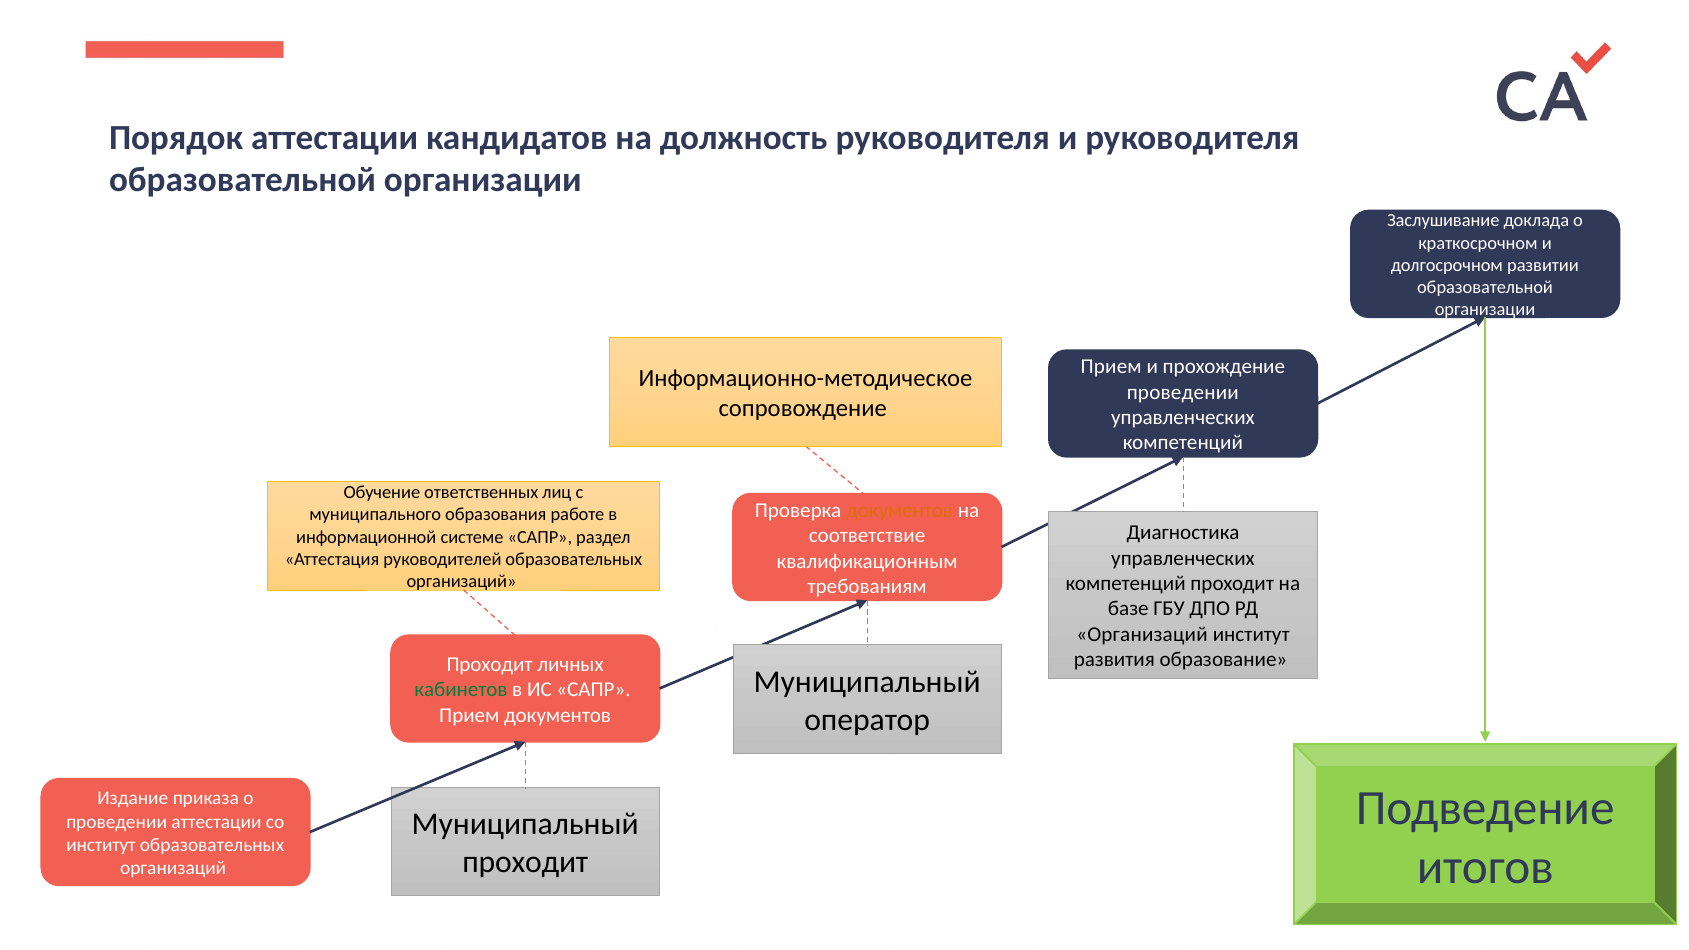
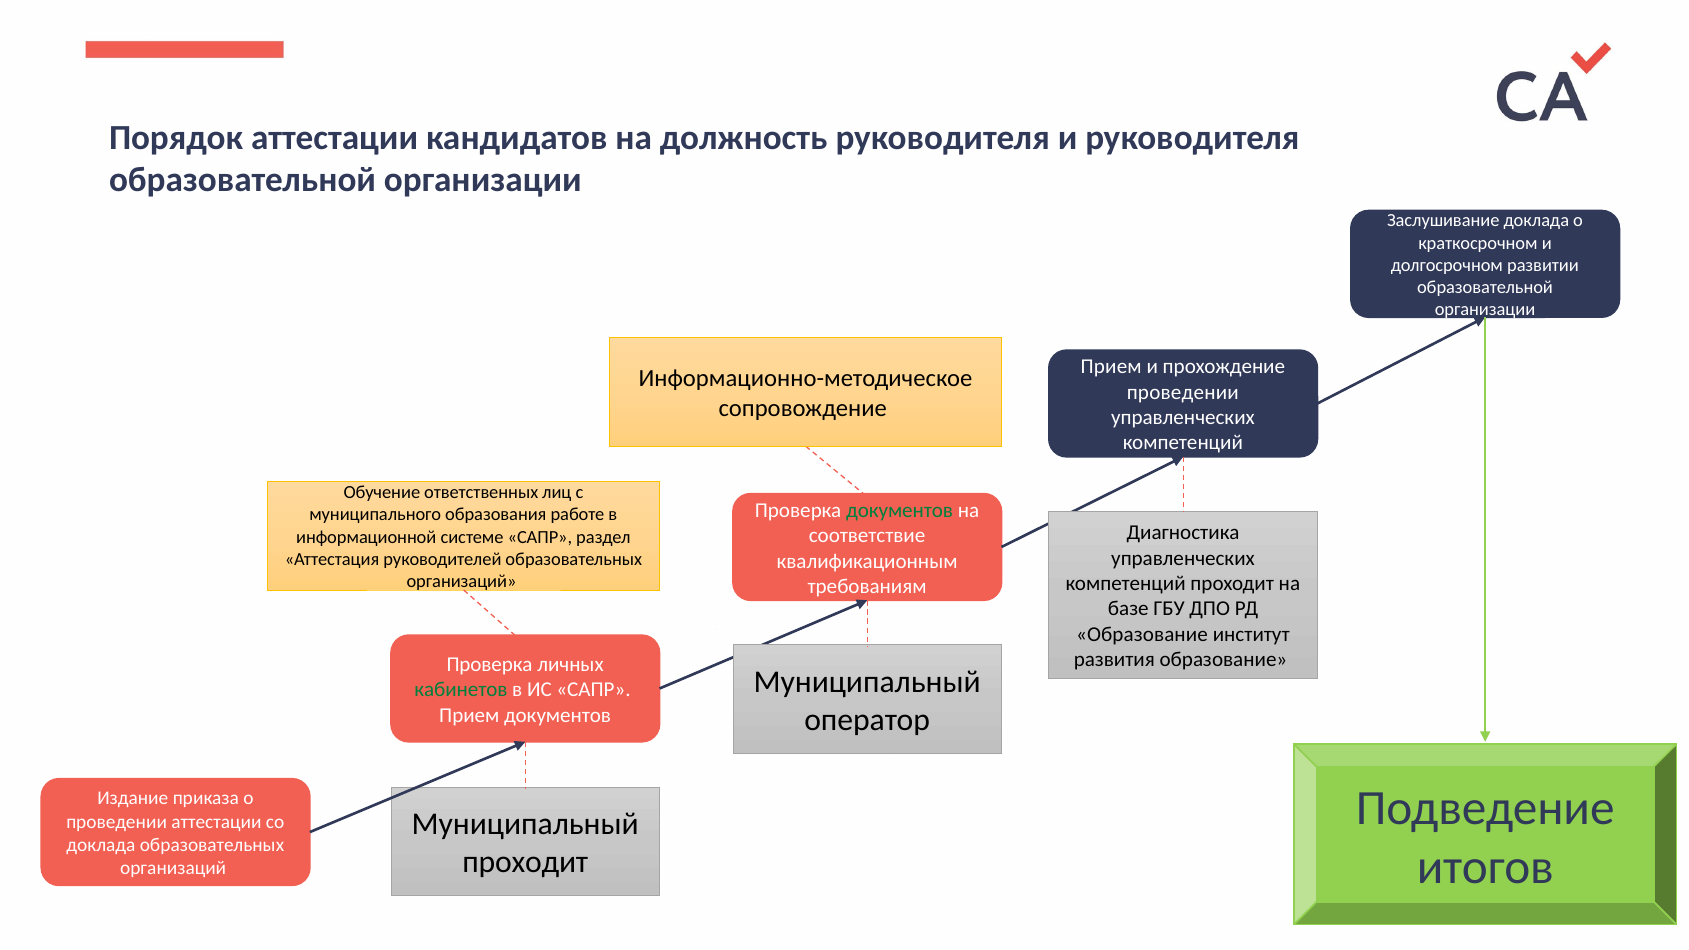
документов colour: orange -> green (900, 510)
Организаций: Организаций -> Образование (1142, 634)
Проходит: Проходит -> Проверка (490, 665)
институт: институт -> доклада (101, 845)
